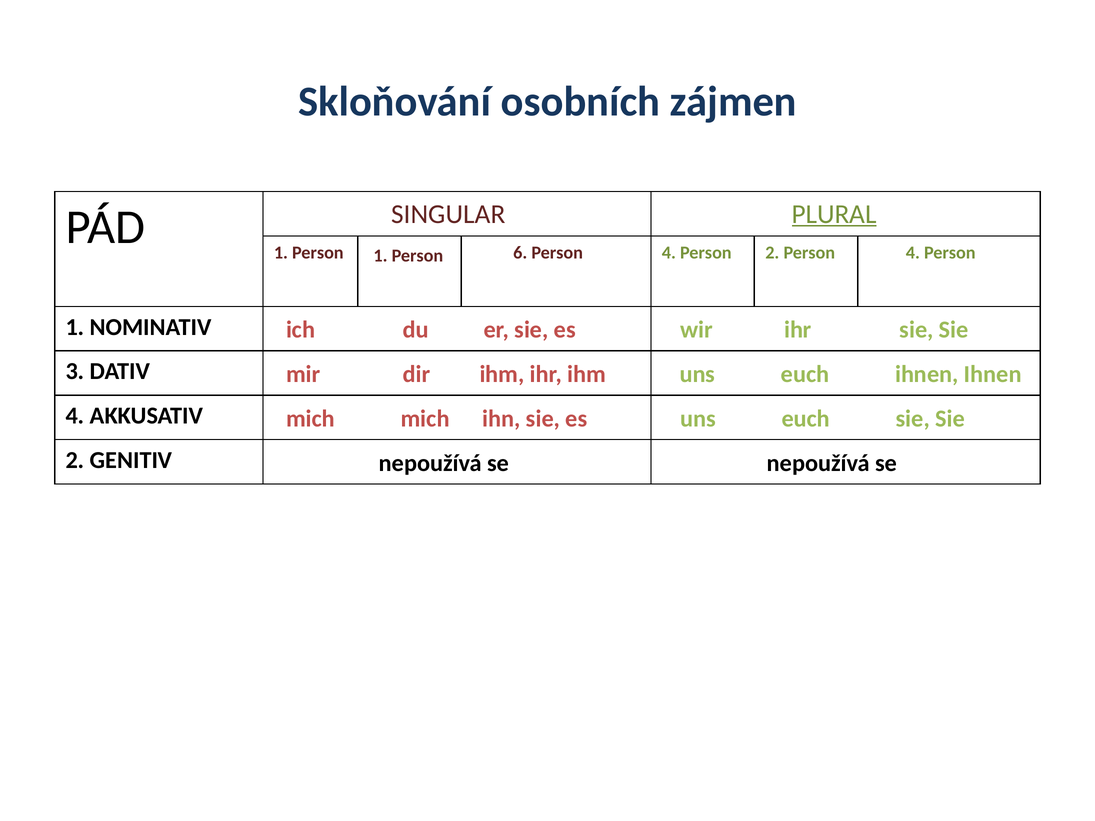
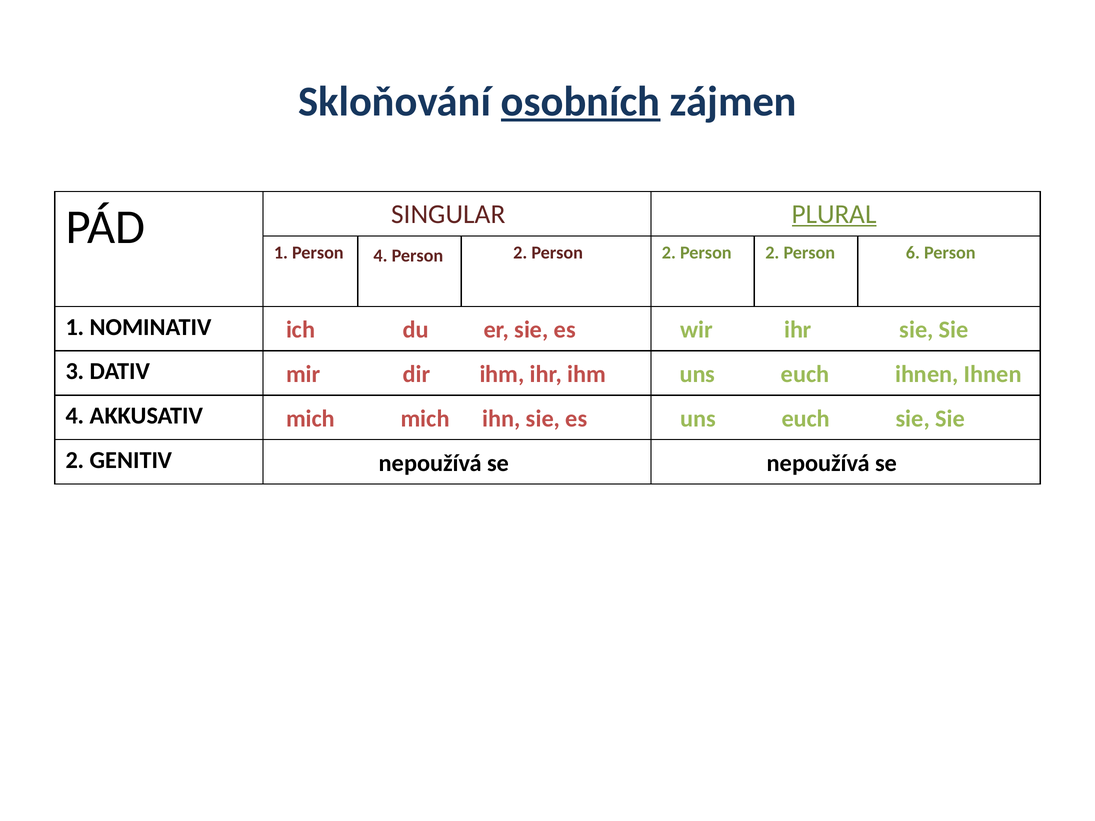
osobních underline: none -> present (581, 102)
1 Person 1: 1 -> 4 (380, 256)
6: 6 -> 2 (520, 253)
4: 4 -> 2 (669, 253)
2 Person 4: 4 -> 6 (913, 253)
